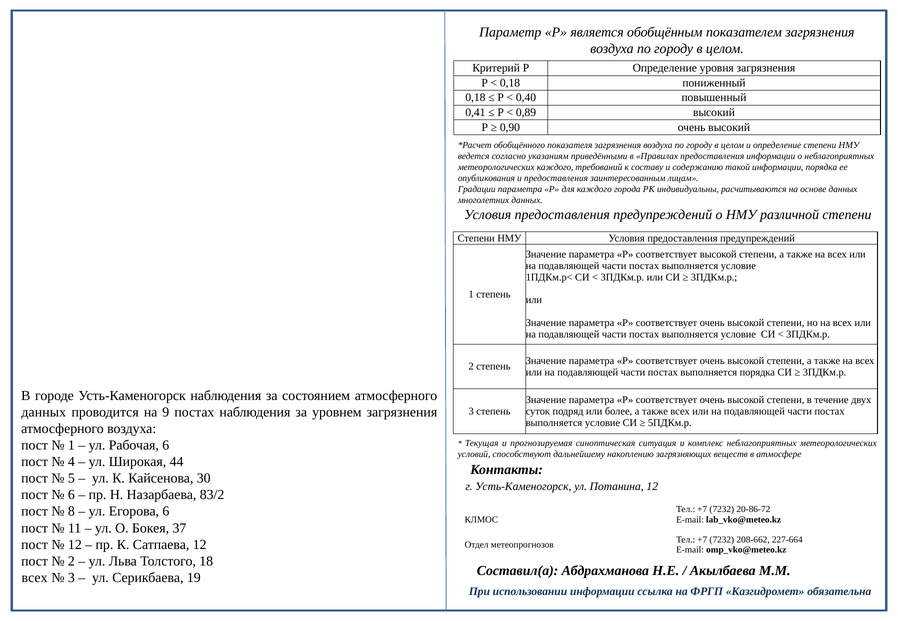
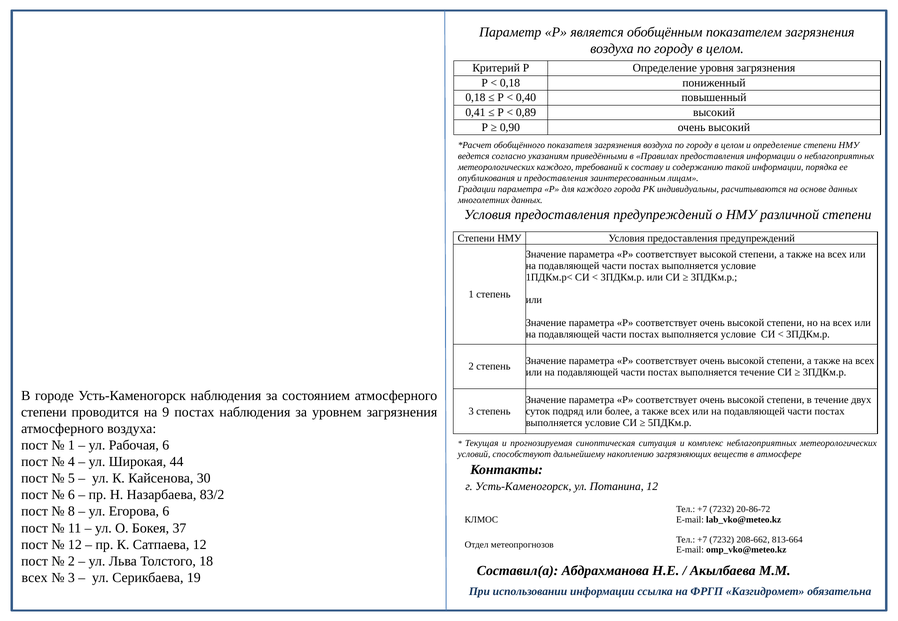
выполняется порядка: порядка -> течение (757, 373)
данных: данных -> степени (44, 413)
227-664: 227-664 -> 813-664 (787, 540)
